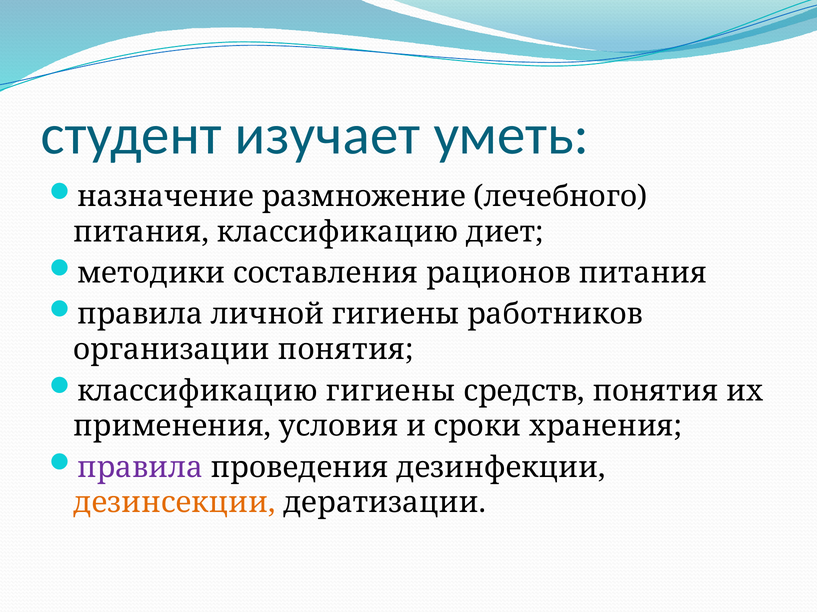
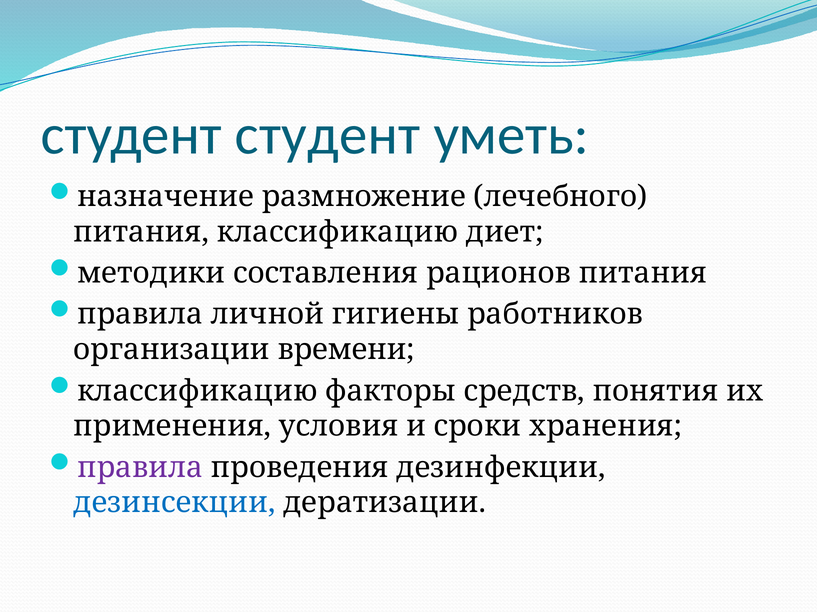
студент изучает: изучает -> студент (328, 135)
организации понятия: понятия -> времени (346, 350)
классификацию гигиены: гигиены -> факторы (391, 391)
дезинсекции colour: orange -> blue (174, 503)
